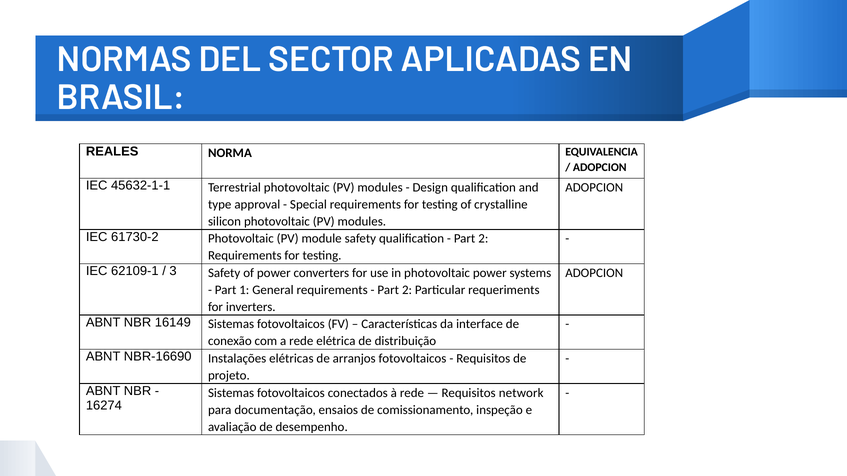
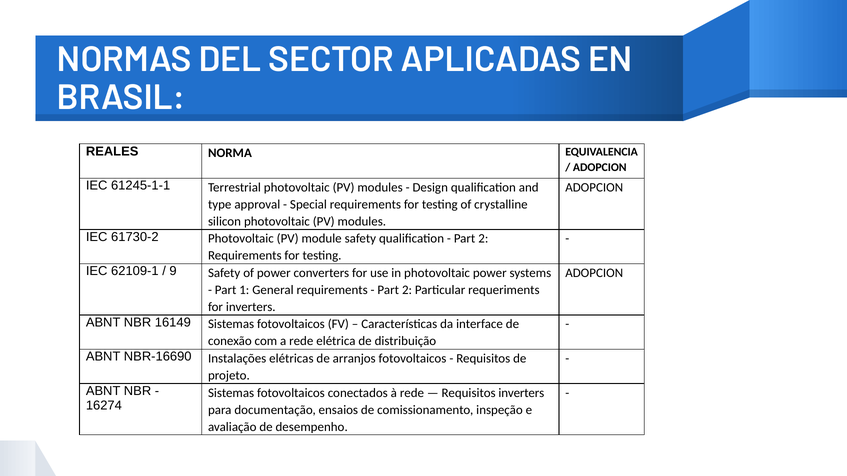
45632-1-1: 45632-1-1 -> 61245-1-1 (141, 186)
3: 3 -> 9 (173, 271)
Requisitos network: network -> inverters (521, 393)
